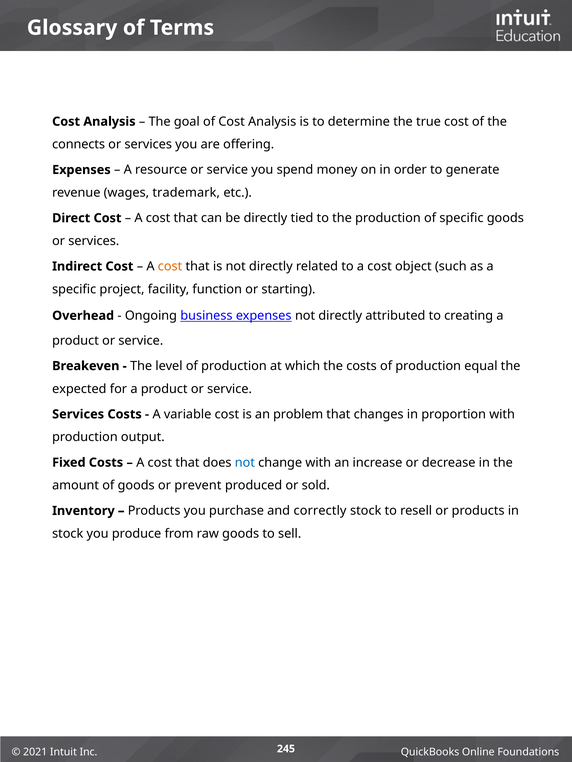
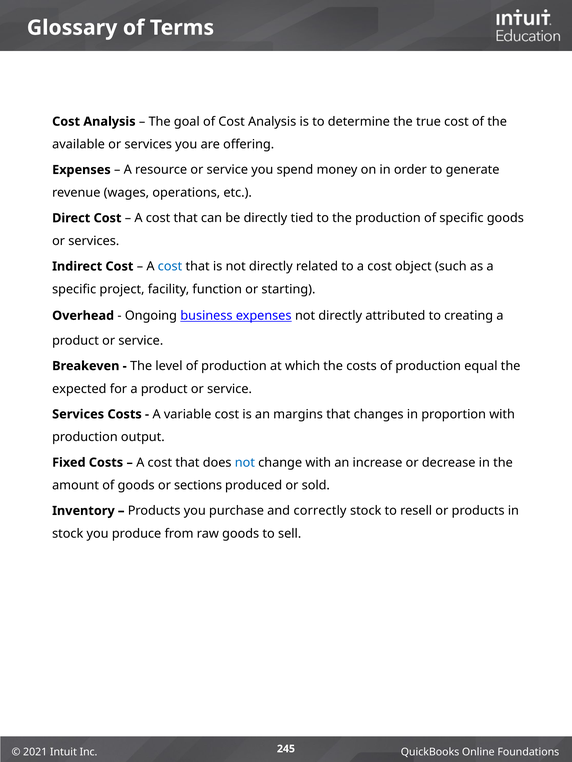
connects: connects -> available (79, 145)
trademark: trademark -> operations (186, 193)
cost colour: orange -> blue (170, 267)
problem: problem -> margins (298, 415)
prevent: prevent -> sections (198, 486)
